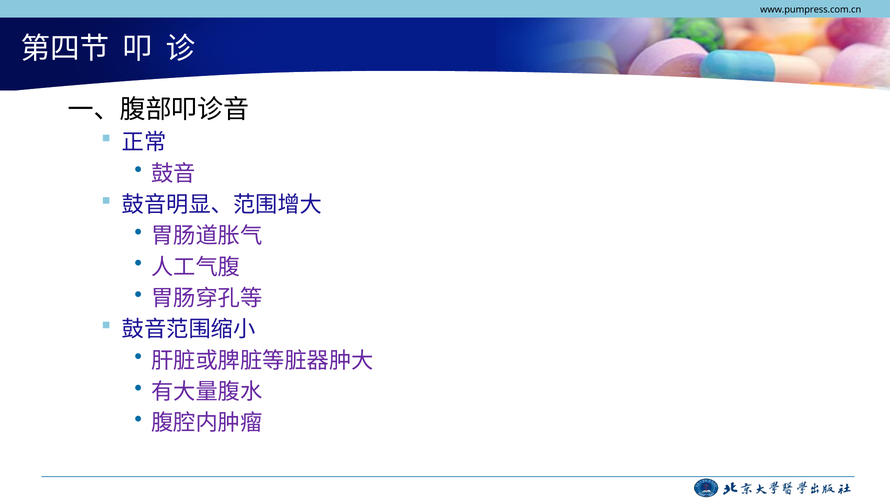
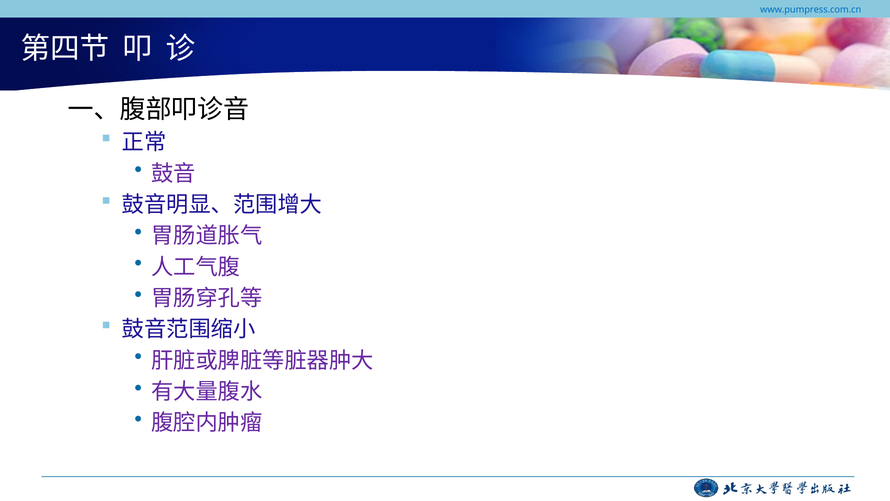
www.pumpress.com.cn colour: black -> blue (811, 10)
